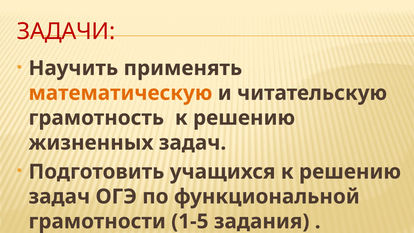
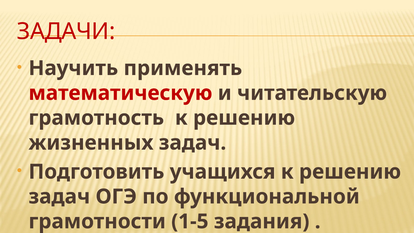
математическую colour: orange -> red (120, 93)
